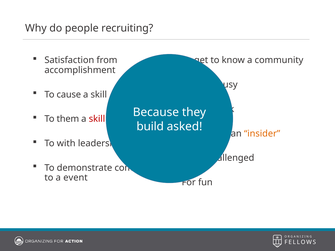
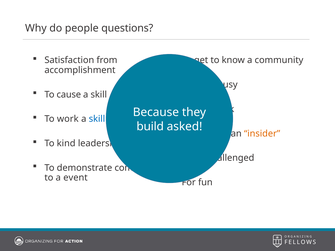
recruiting: recruiting -> questions (127, 28)
them: them -> work (68, 119)
skill colour: red -> blue (97, 119)
with: with -> kind (66, 144)
